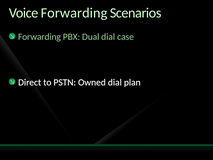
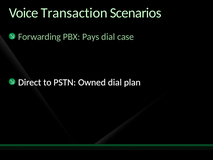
Voice Forwarding: Forwarding -> Transaction (74, 13)
Dual: Dual -> Pays (91, 37)
